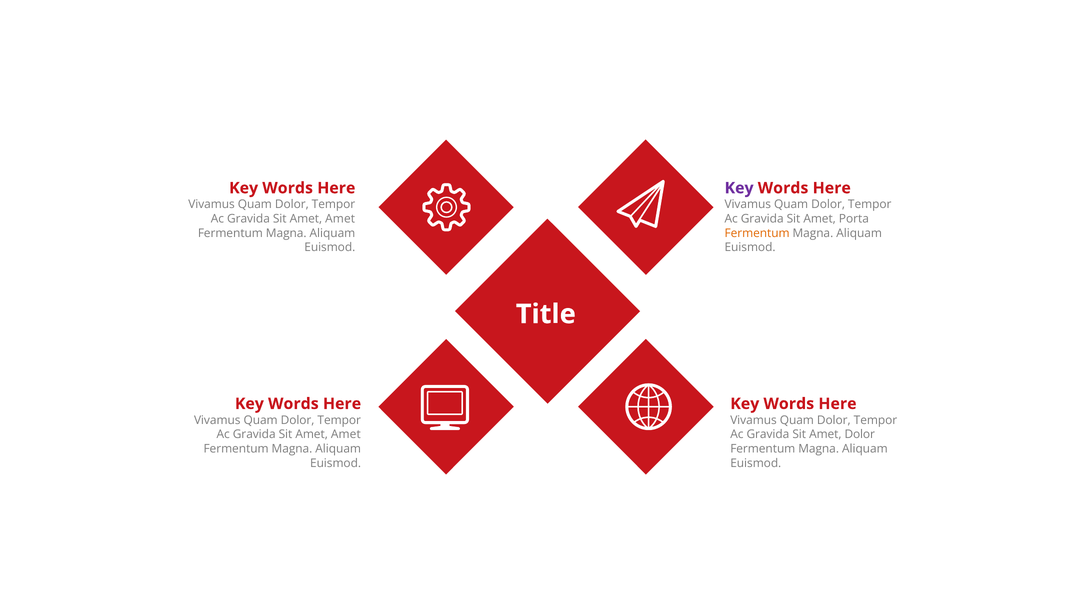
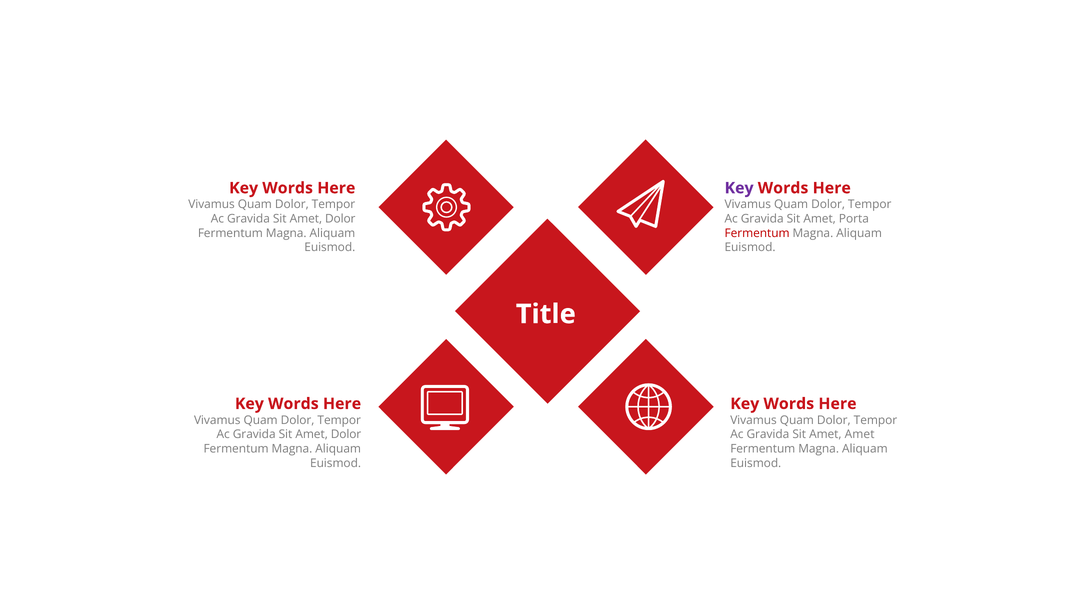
Amet: Amet -> Dolor (340, 219)
Fermentum colour: orange -> red (757, 233)
Amet: Amet -> Dolor (346, 435)
Amet Dolor: Dolor -> Amet (860, 435)
